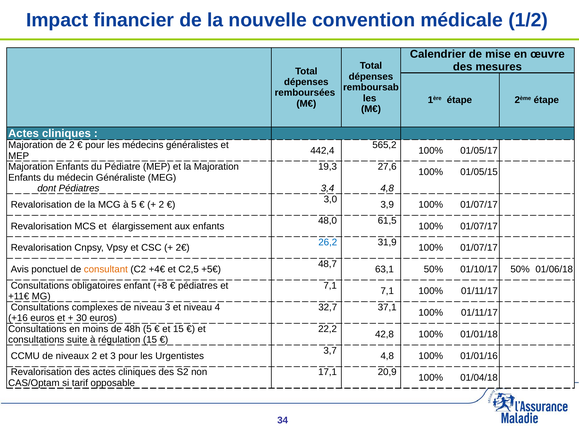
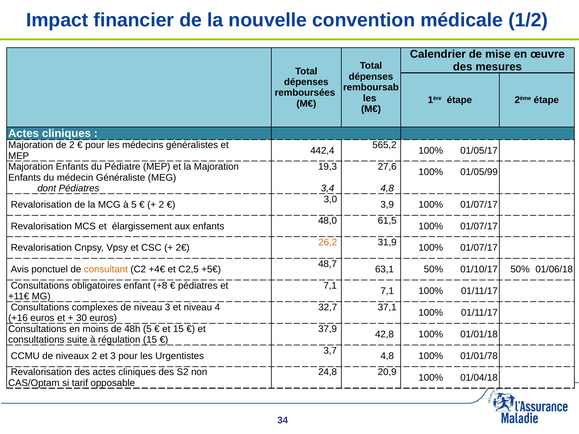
01/05/15: 01/05/15 -> 01/05/99 (479, 172)
26,2 colour: blue -> orange (328, 243)
22,2: 22,2 -> 37,9 (328, 329)
01/01/16: 01/01/16 -> 01/01/78 (479, 356)
17,1: 17,1 -> 24,8 (328, 372)
